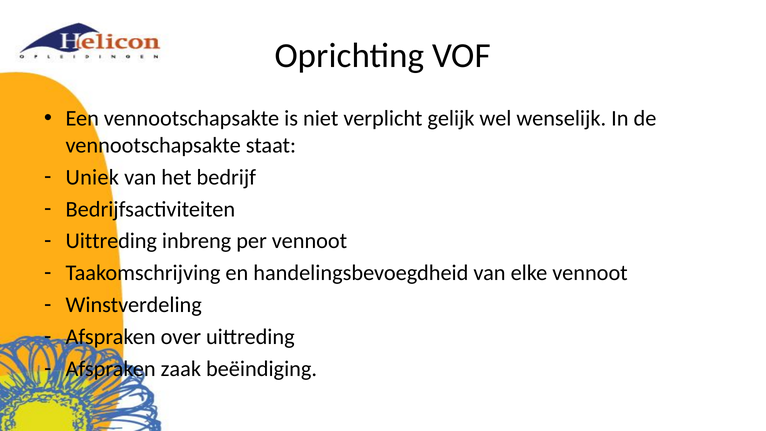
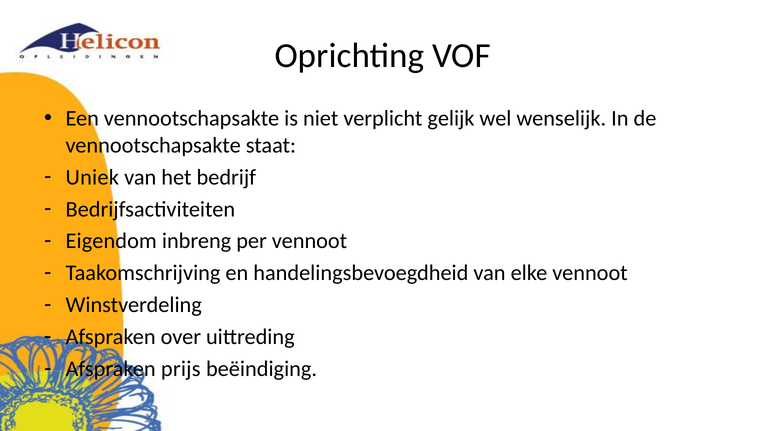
Uittreding: Uittreding -> Eigendom (111, 241)
zaak: zaak -> prijs (181, 369)
